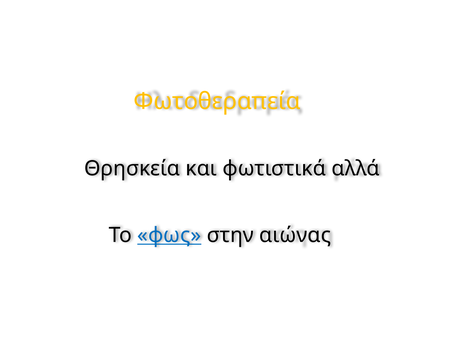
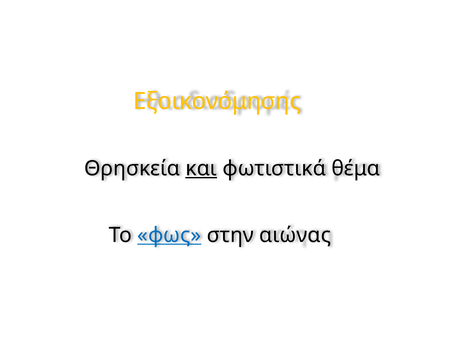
Φωτοθεραπεία: Φωτοθεραπεία -> Εξοικονόμησης (217, 101)
και underline: none -> present (201, 169)
αλλά: αλλά -> θέμα (356, 169)
